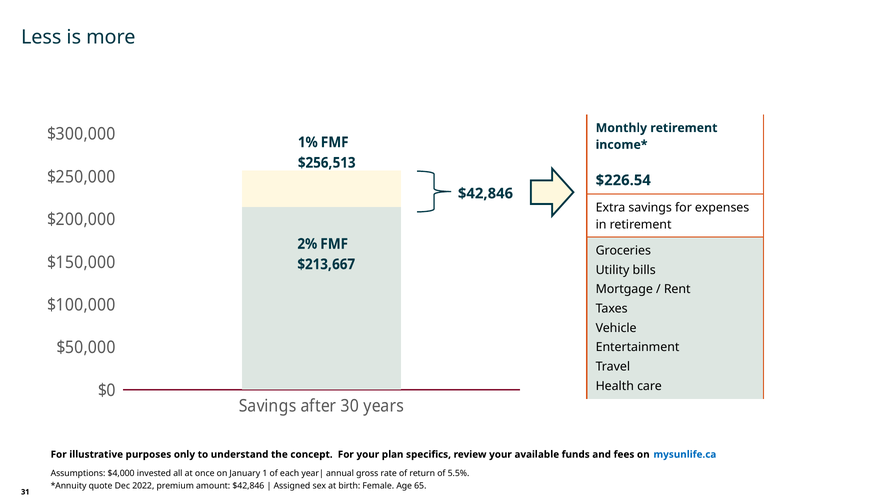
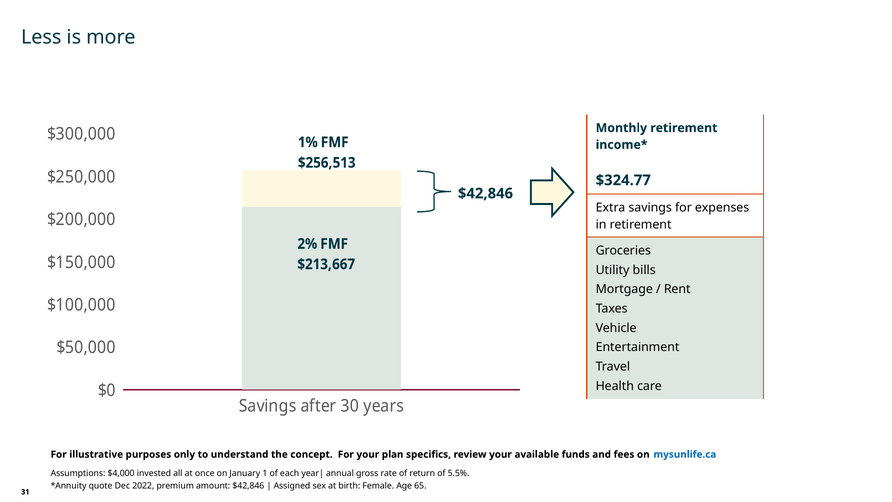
$226.54: $226.54 -> $324.77 (623, 180)
